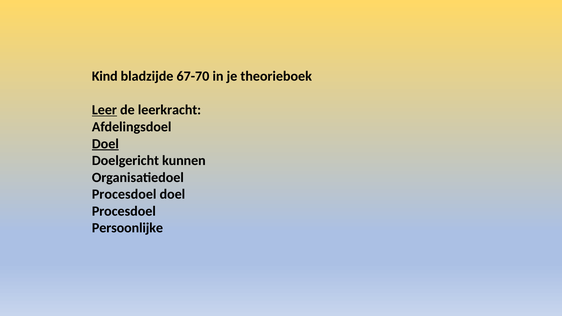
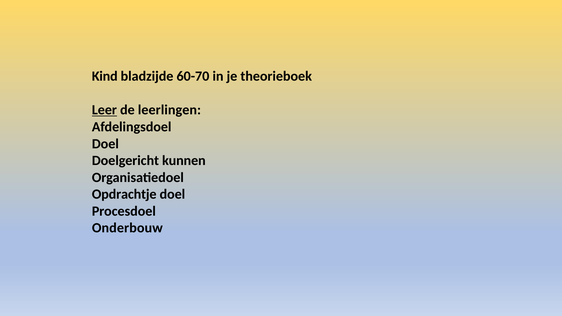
67-70: 67-70 -> 60-70 (193, 76)
leerkracht: leerkracht -> leerlingen (169, 110)
Doel underline: present -> none (105, 144)
Procesdoel: Procesdoel -> Opdrachtje (124, 194)
Persoonlijke: Persoonlijke -> Onderbouw (127, 228)
